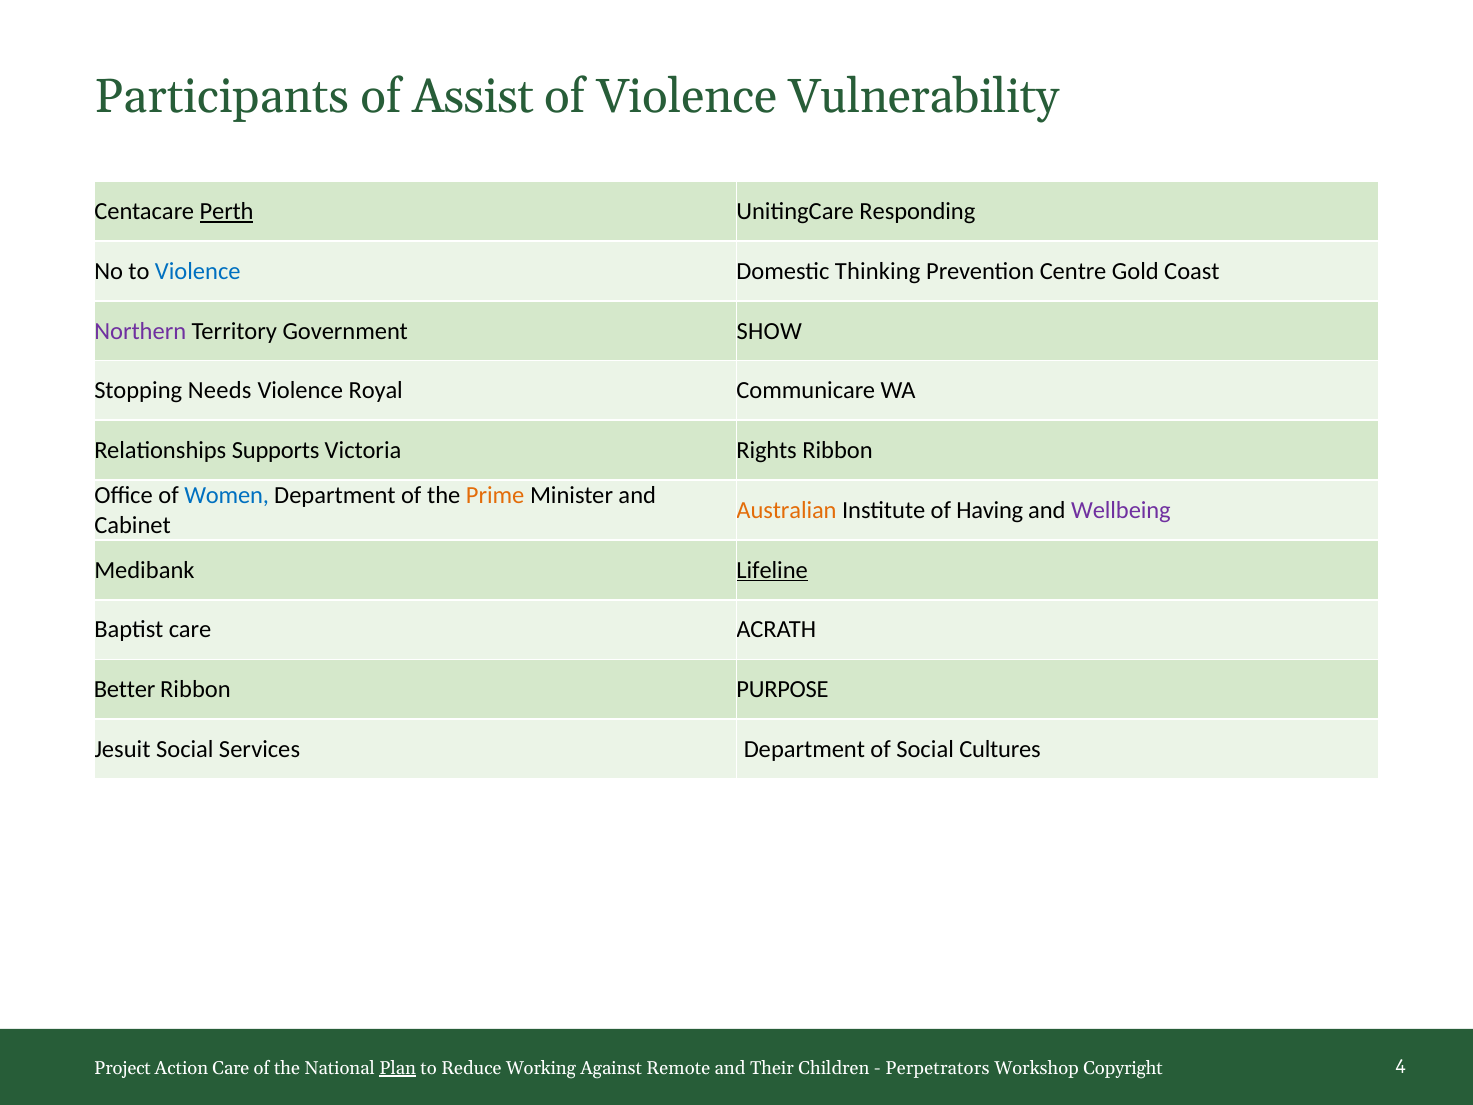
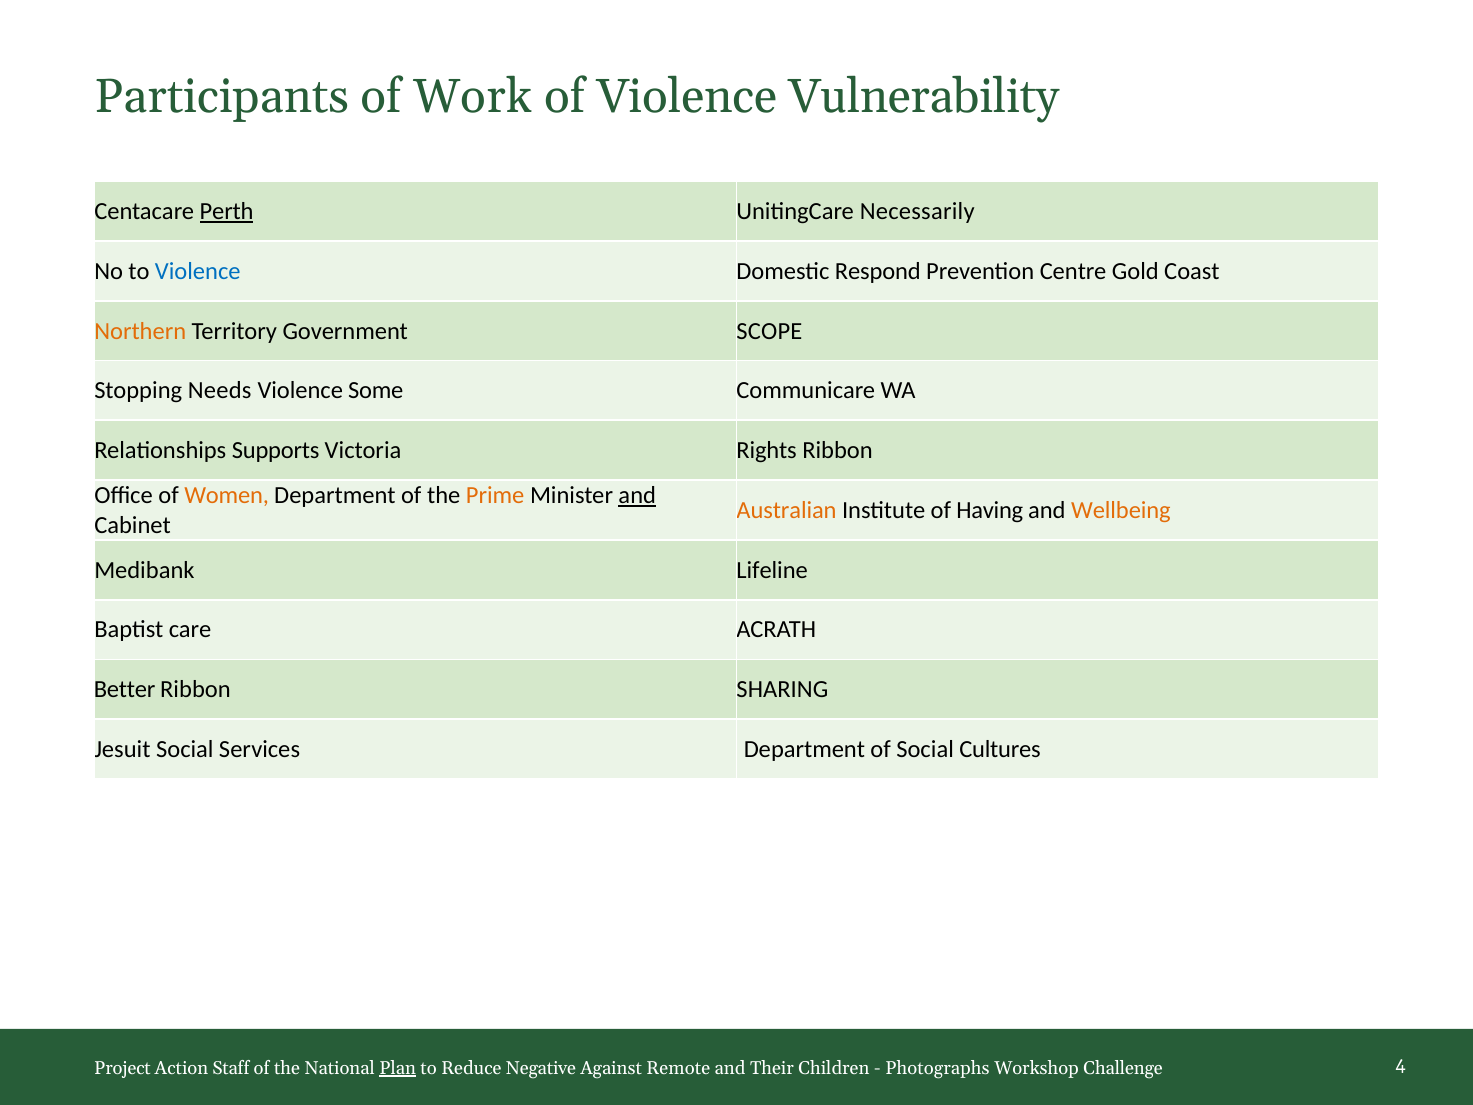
Assist: Assist -> Work (473, 97)
Responding: Responding -> Necessarily (917, 211)
Thinking: Thinking -> Respond (878, 271)
Northern colour: purple -> orange (140, 331)
SHOW: SHOW -> SCOPE (769, 331)
Royal: Royal -> Some (376, 391)
Women colour: blue -> orange (227, 495)
and underline: none -> present (637, 495)
Wellbeing colour: purple -> orange (1121, 510)
Lifeline underline: present -> none (772, 570)
PURPOSE: PURPOSE -> SHARING (782, 689)
Action Care: Care -> Staff (231, 1068)
Working: Working -> Negative (541, 1068)
Perpetrators: Perpetrators -> Photographs (938, 1068)
Copyright: Copyright -> Challenge (1123, 1068)
